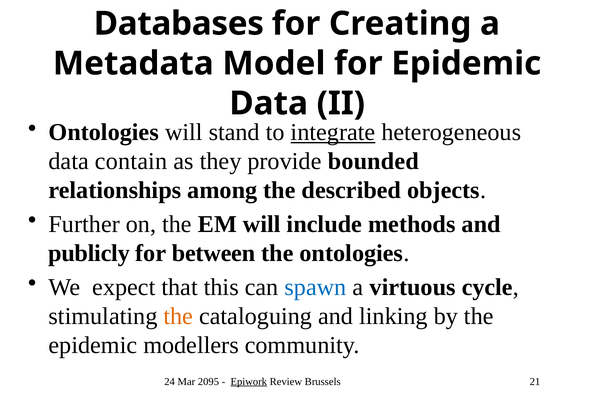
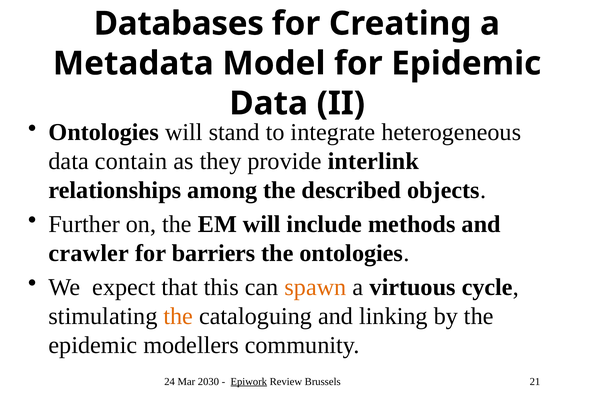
integrate underline: present -> none (333, 132)
bounded: bounded -> interlink (373, 161)
publicly: publicly -> crawler (89, 253)
between: between -> barriers (214, 253)
spawn colour: blue -> orange (315, 287)
2095: 2095 -> 2030 (208, 382)
